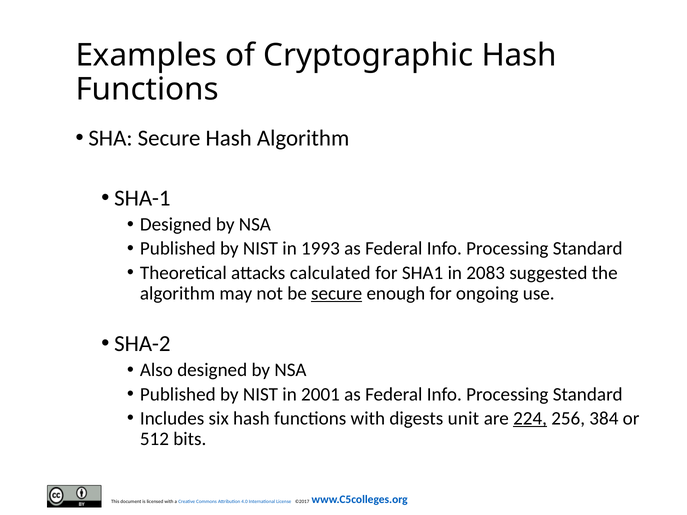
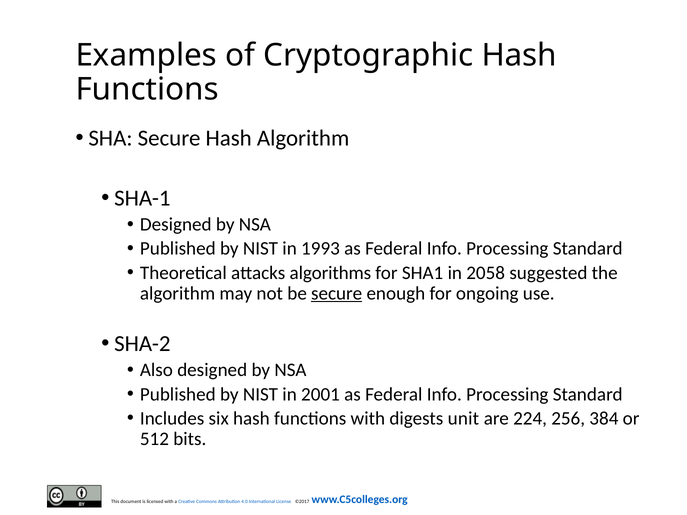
calculated: calculated -> algorithms (330, 273)
2083: 2083 -> 2058 (486, 273)
224 underline: present -> none (530, 419)
